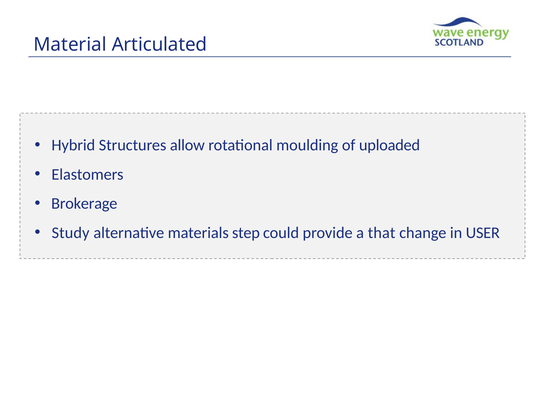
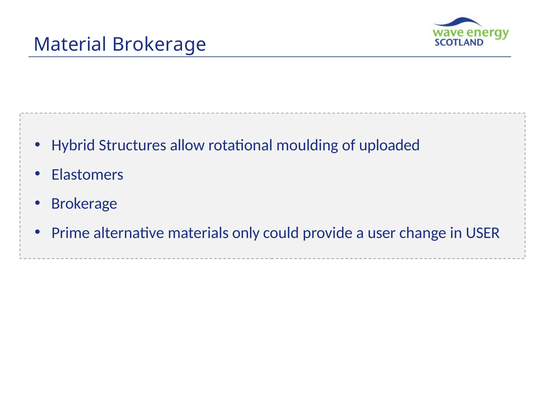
Material Articulated: Articulated -> Brokerage (159, 45)
Study: Study -> Prime (71, 233)
step: step -> only (246, 233)
a that: that -> user (382, 233)
